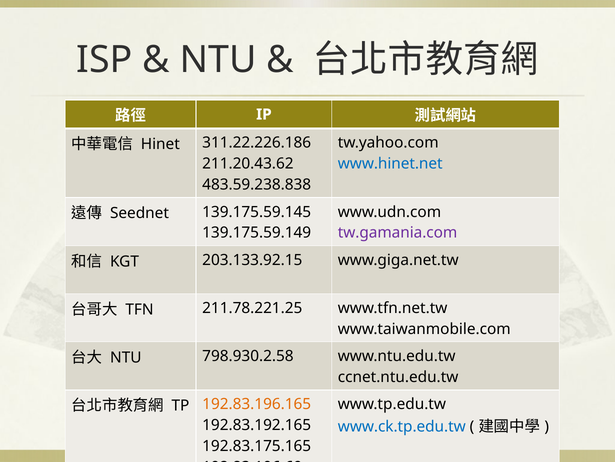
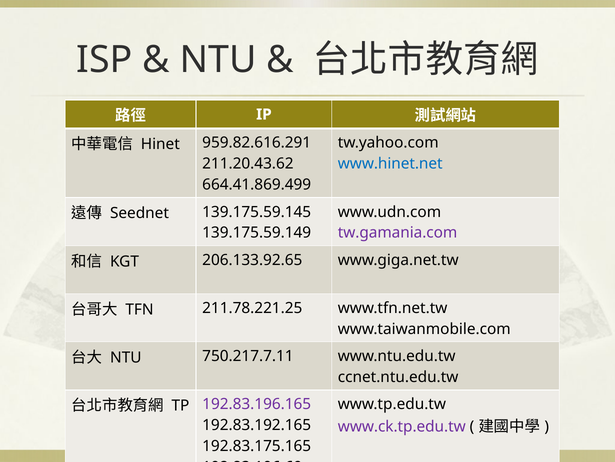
311.22.226.186: 311.22.226.186 -> 959.82.616.291 (257, 143)
483.59.238.838: 483.59.238.838 -> 664.41.869.499 (257, 185)
203.133.92.15: 203.133.92.15 -> 206.133.92.65 (252, 260)
798.930.2.58: 798.930.2.58 -> 750.217.7.11 (248, 356)
192.83.196.165 colour: orange -> purple (257, 404)
www.ck.tp.edu.tw colour: blue -> purple (402, 426)
